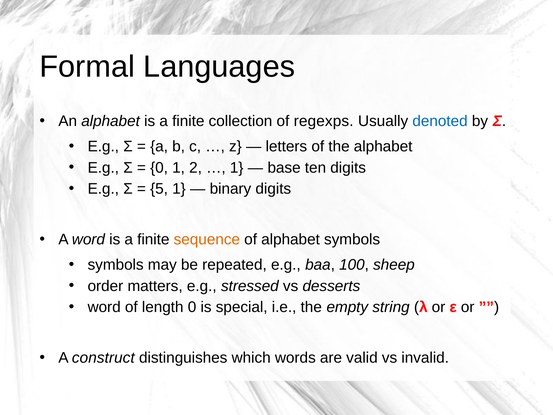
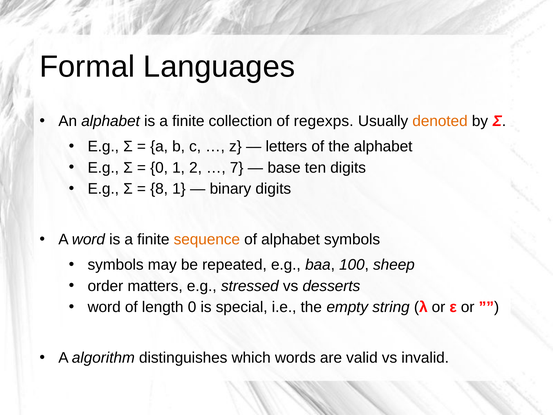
denoted colour: blue -> orange (440, 121)
1: 1 -> 7 (237, 168)
5: 5 -> 8 (159, 189)
construct: construct -> algorithm (103, 358)
